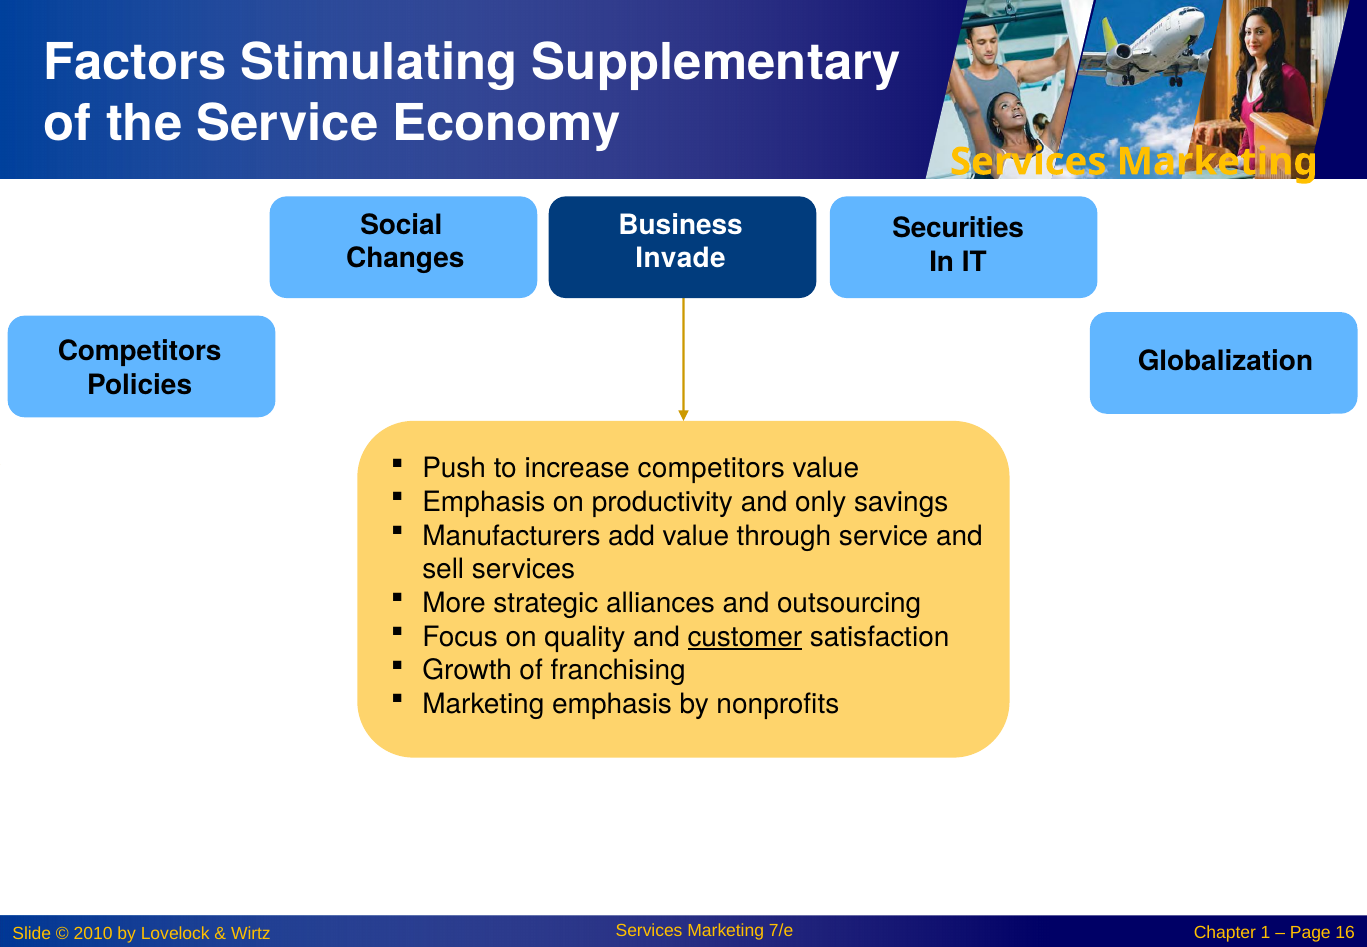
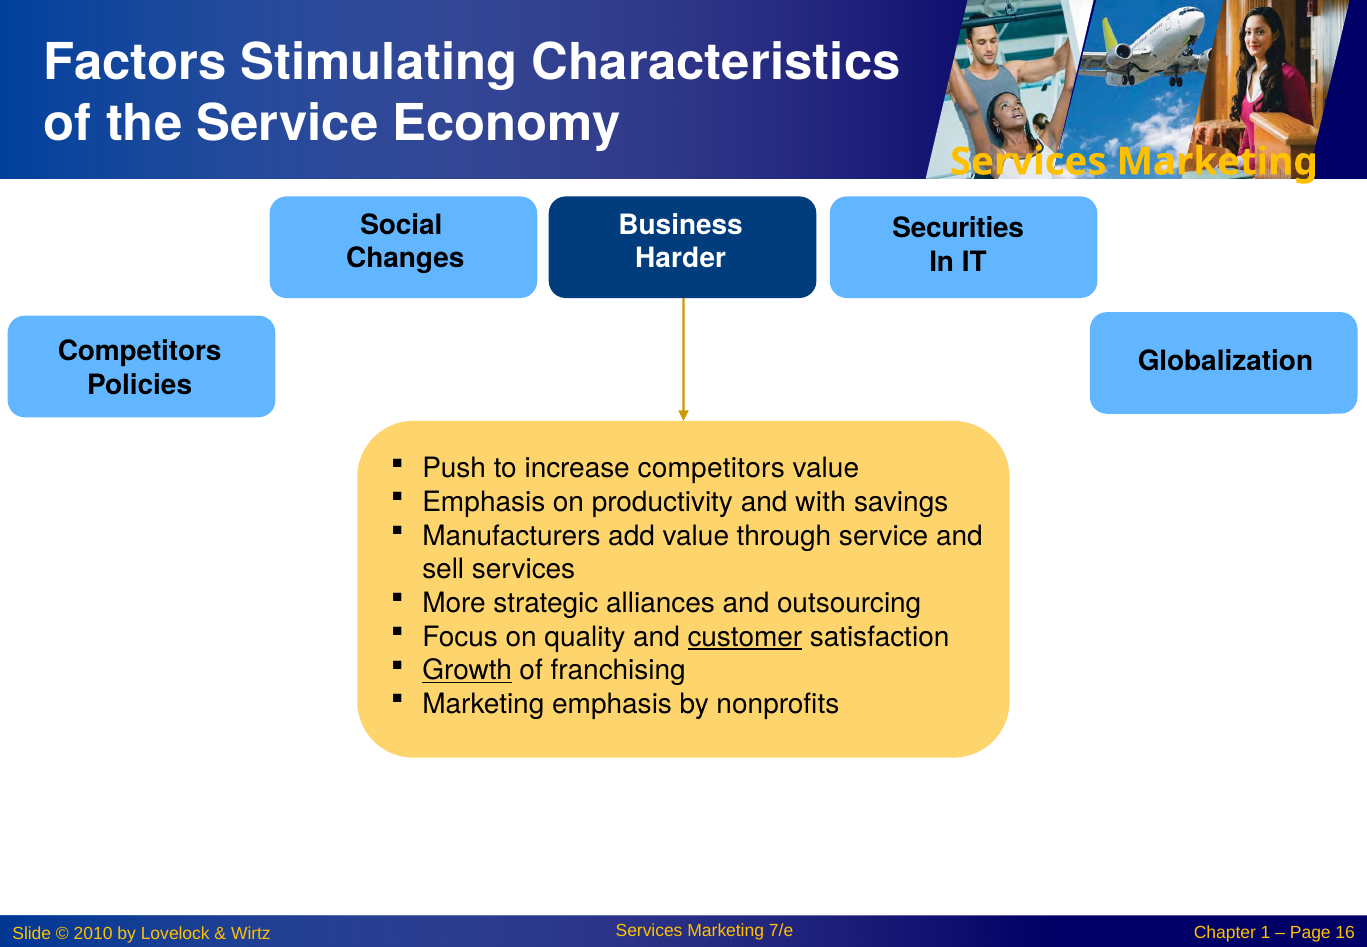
Supplementary: Supplementary -> Characteristics (716, 62)
Invade: Invade -> Harder (681, 258)
only: only -> with (821, 502)
Growth underline: none -> present (467, 670)
